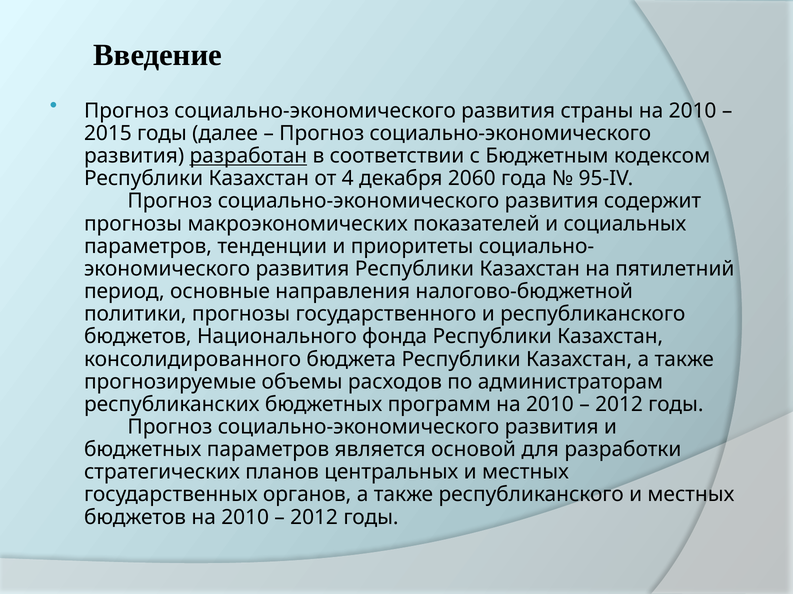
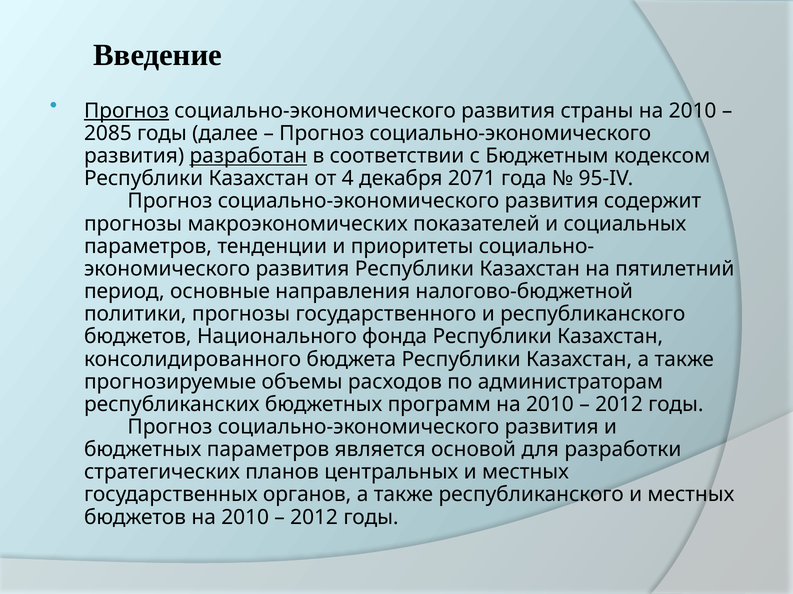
Прогноз underline: none -> present (127, 111)
2015: 2015 -> 2085 (108, 134)
2060: 2060 -> 2071 (472, 179)
